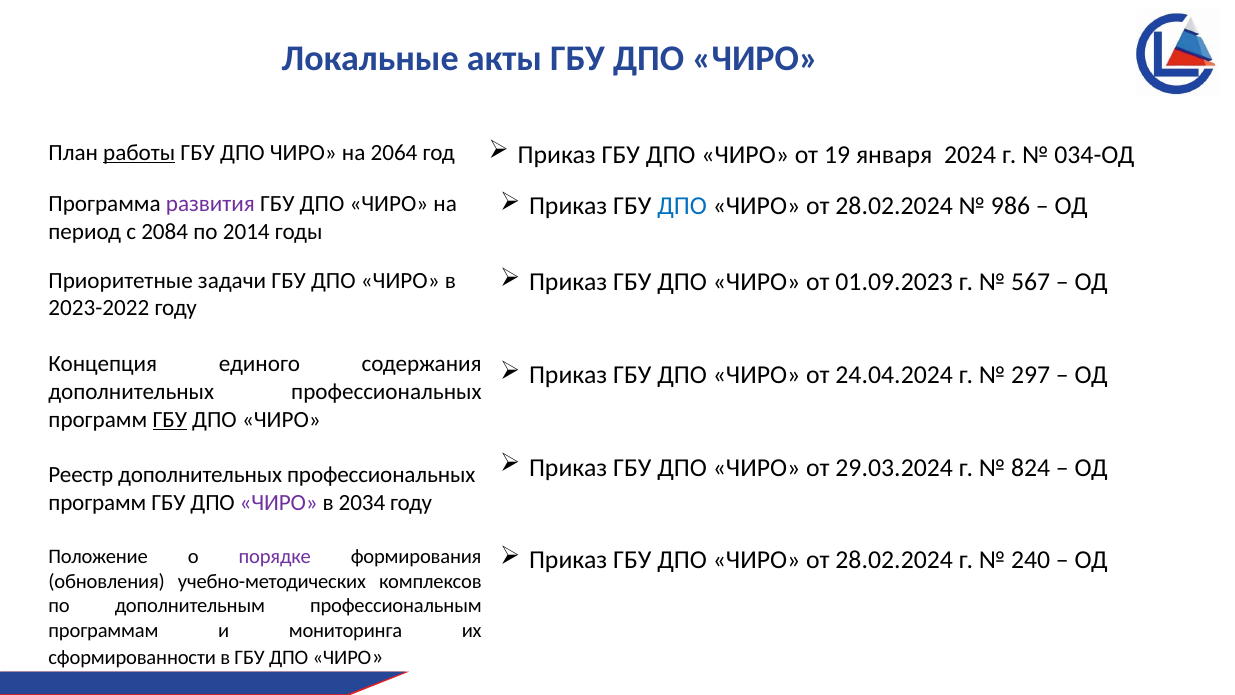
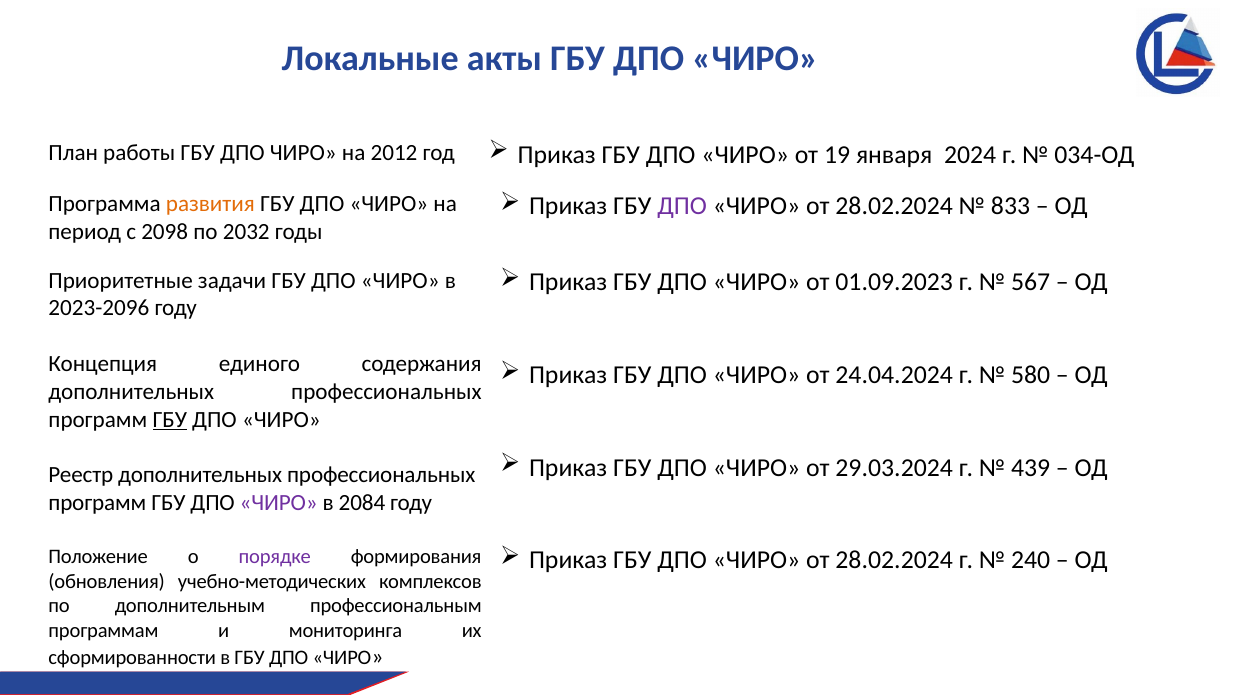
работы underline: present -> none (139, 153)
2064: 2064 -> 2012 (394, 153)
ДПО colour: blue -> purple (682, 206)
986: 986 -> 833 (1011, 206)
развития colour: purple -> orange (210, 204)
2084: 2084 -> 2098 (165, 232)
2014: 2014 -> 2032 (246, 232)
2023-2022: 2023-2022 -> 2023-2096 (99, 308)
297: 297 -> 580 (1031, 375)
824: 824 -> 439 (1031, 467)
2034: 2034 -> 2084 (362, 503)
